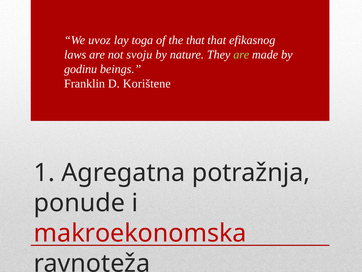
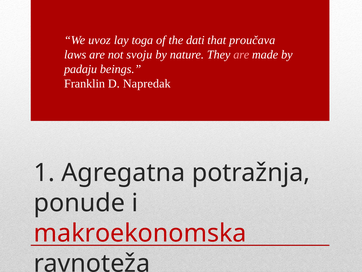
the that: that -> dati (195, 40)
efikasnog: efikasnog -> proučava (252, 40)
are colour: light green -> pink (241, 55)
godinu: godinu -> padaju (81, 69)
Korištene: Korištene -> Napredak (147, 84)
